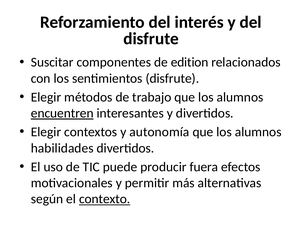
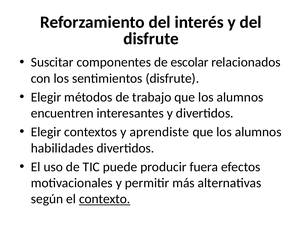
edition: edition -> escolar (190, 62)
encuentren underline: present -> none (62, 113)
autonomía: autonomía -> aprendiste (159, 132)
